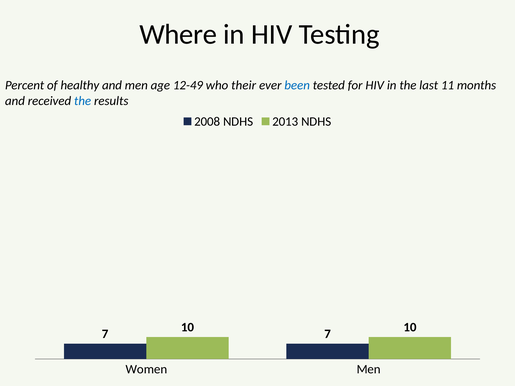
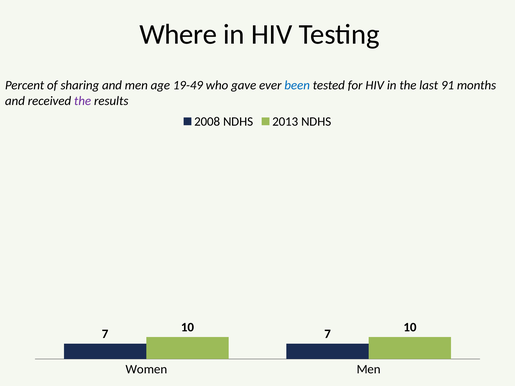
healthy: healthy -> sharing (80, 85)
12-49: 12-49 -> 19-49 (188, 85)
their: their -> gave (244, 85)
11: 11 -> 91 (448, 85)
the colour: blue -> purple (83, 101)
